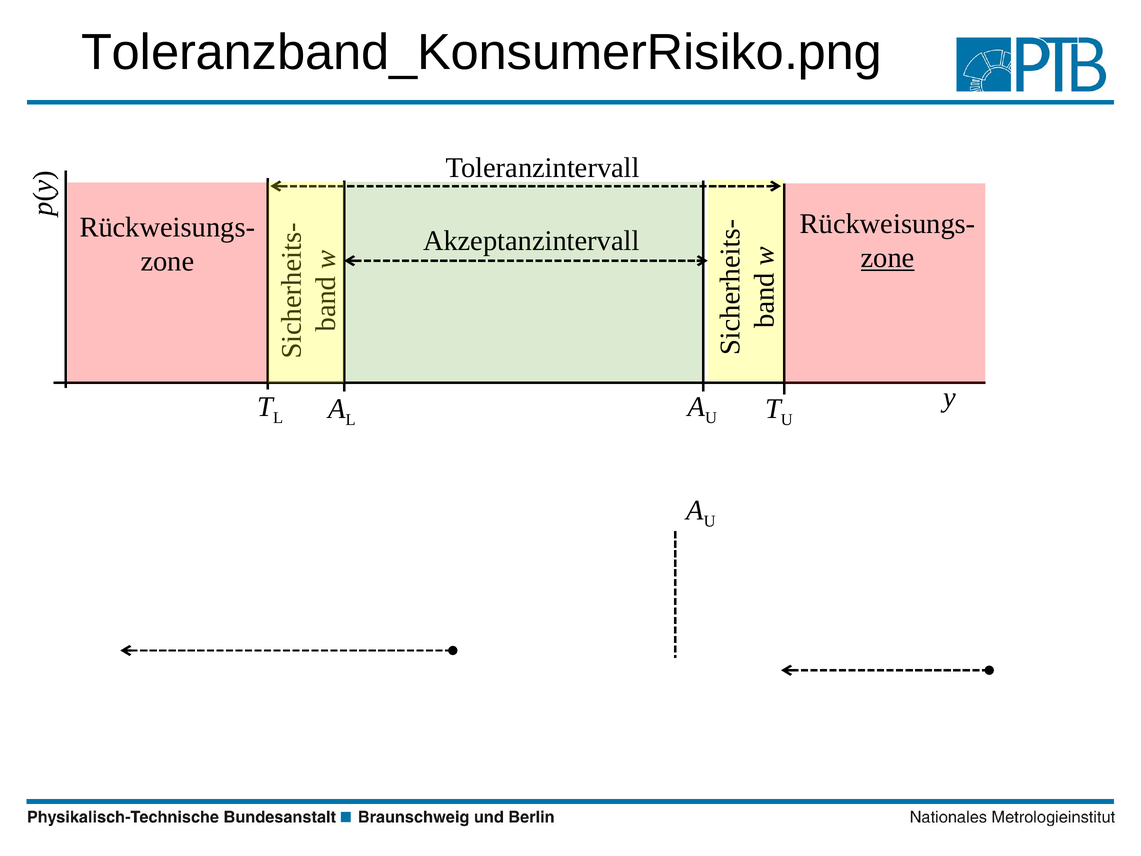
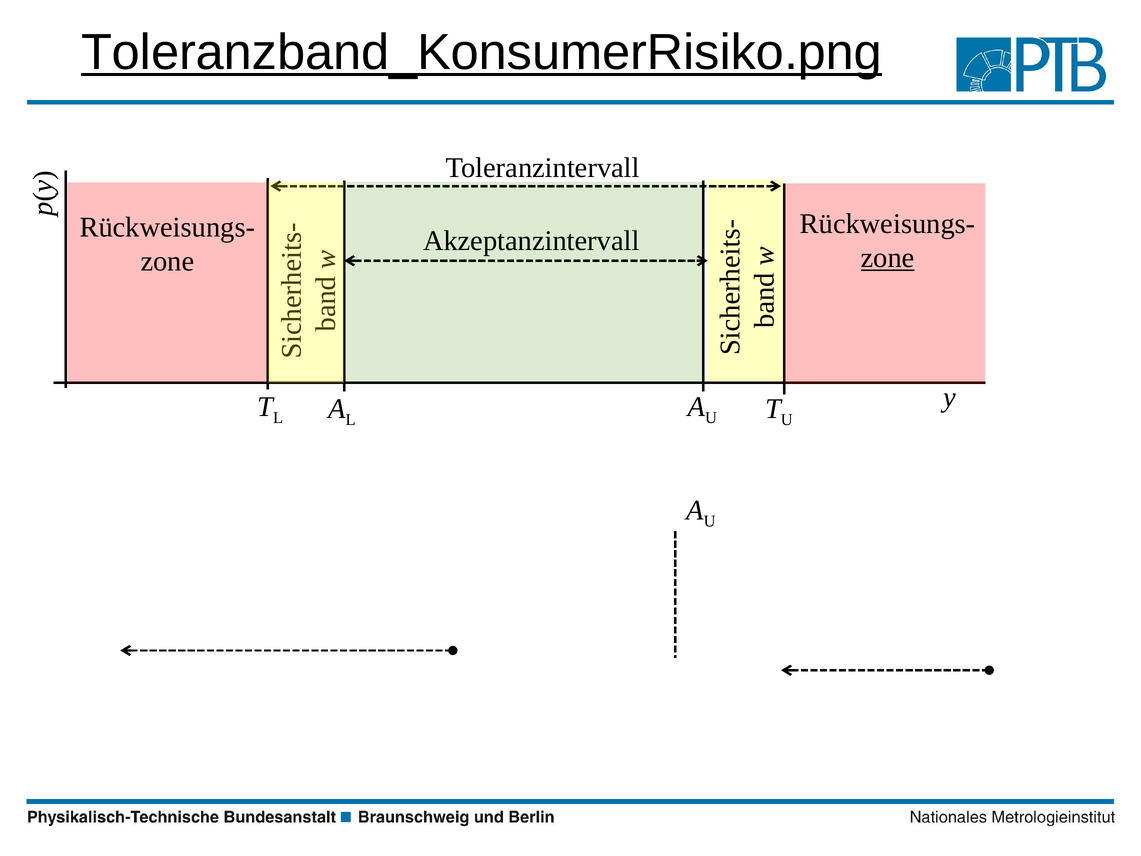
Toleranzband_KonsumerRisiko.png underline: none -> present (482, 52)
